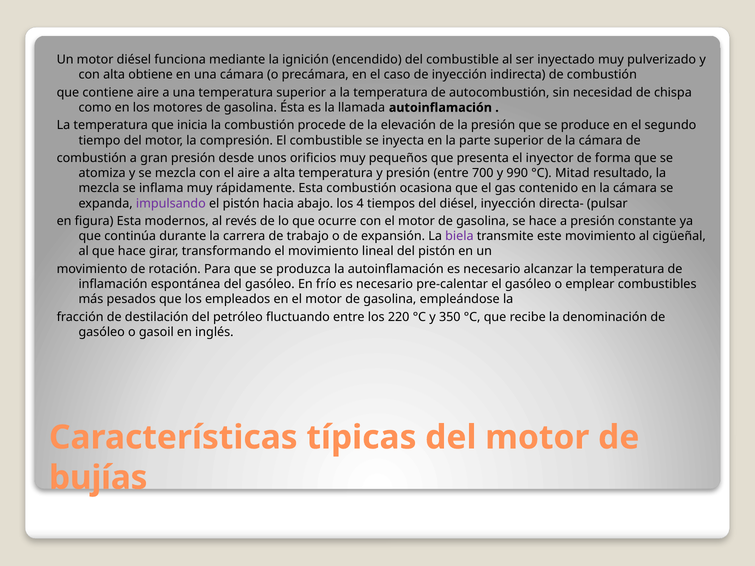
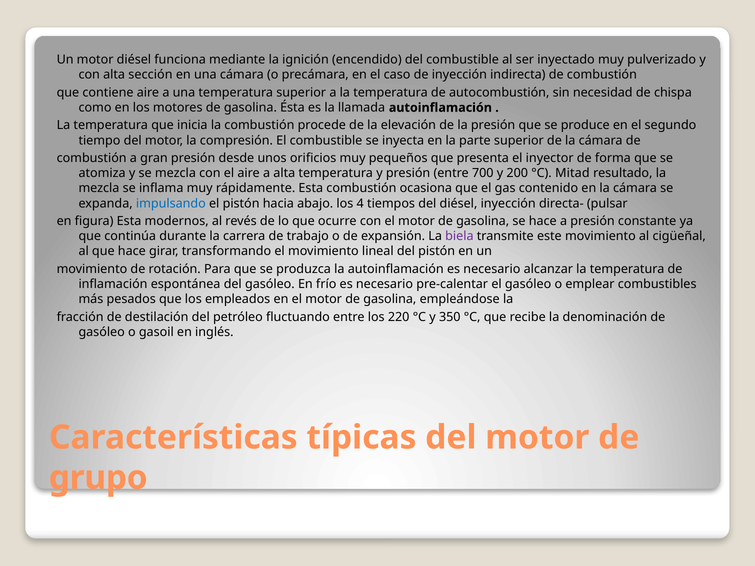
obtiene: obtiene -> sección (150, 75)
990: 990 -> 200 (517, 173)
impulsando colour: purple -> blue (171, 204)
bujías: bujías -> grupo (98, 478)
